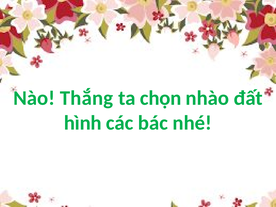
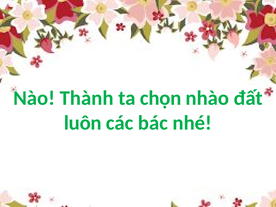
Thắng: Thắng -> Thành (87, 98)
hình: hình -> luôn (83, 123)
